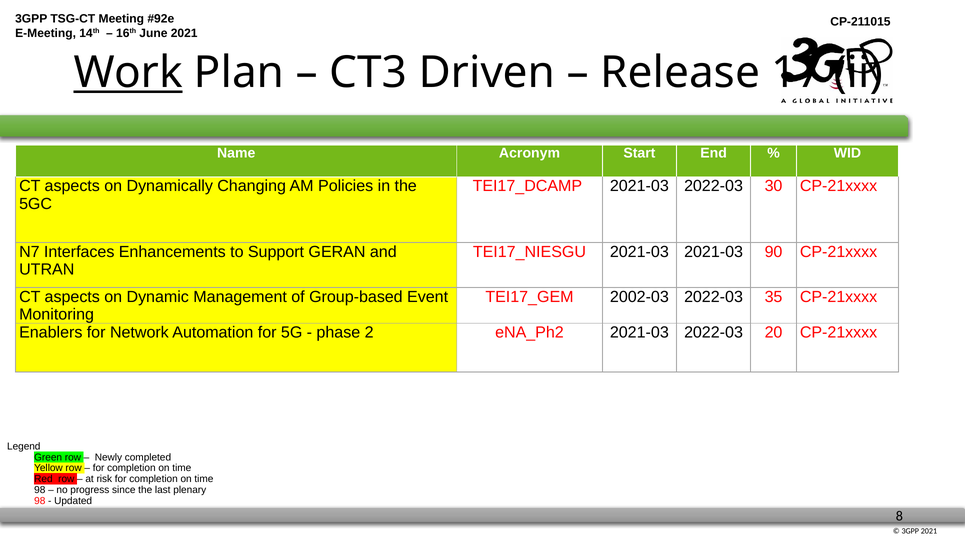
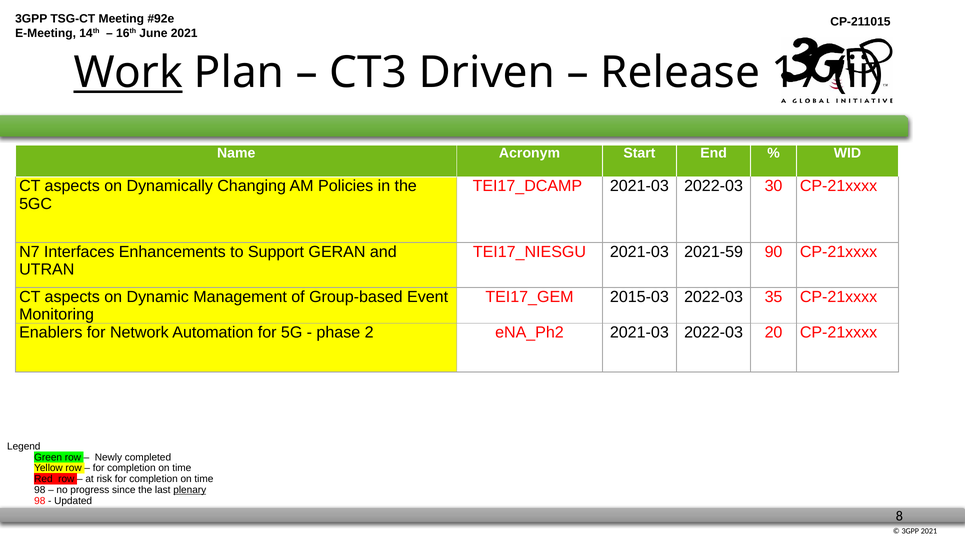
2021-03 2021-03: 2021-03 -> 2021-59 (714, 252)
2002-03: 2002-03 -> 2015-03 (639, 297)
plenary underline: none -> present (190, 490)
